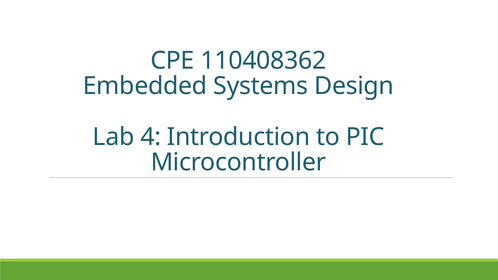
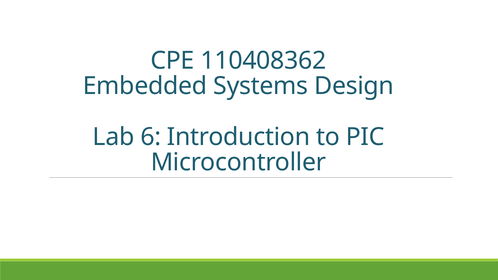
4: 4 -> 6 (151, 137)
